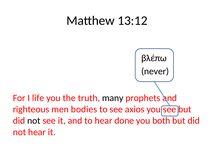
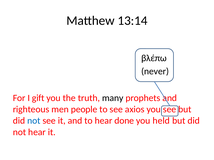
13:12: 13:12 -> 13:14 (133, 21)
life: life -> gift (38, 98)
bodies: bodies -> people (84, 110)
not colour: black -> blue (34, 121)
both: both -> held (161, 121)
